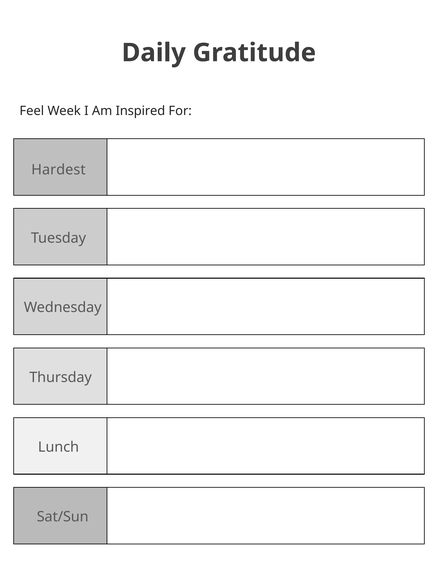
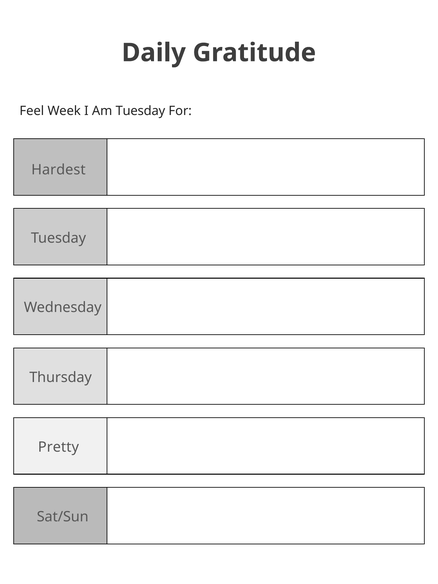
Am Inspired: Inspired -> Tuesday (140, 111)
Lunch: Lunch -> Pretty (58, 447)
